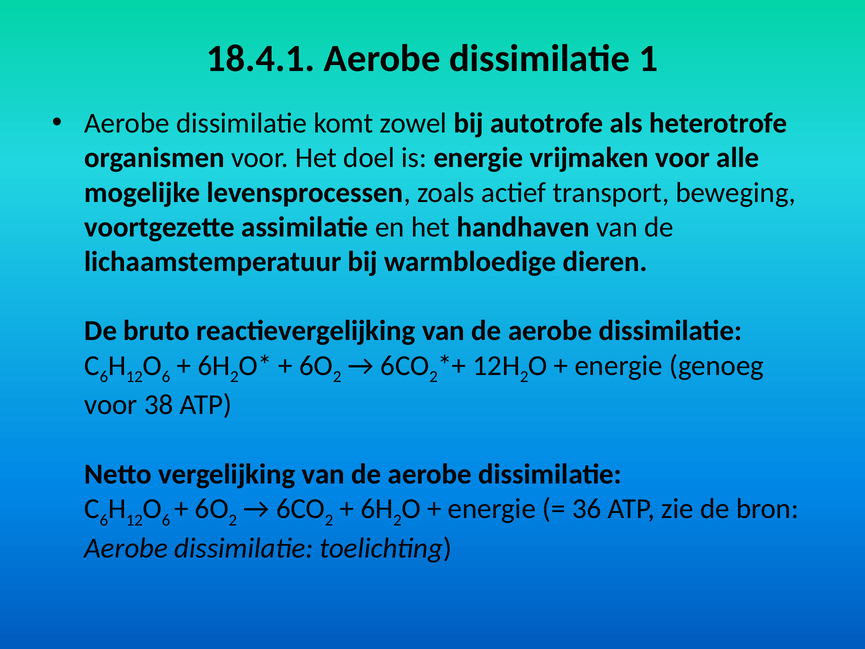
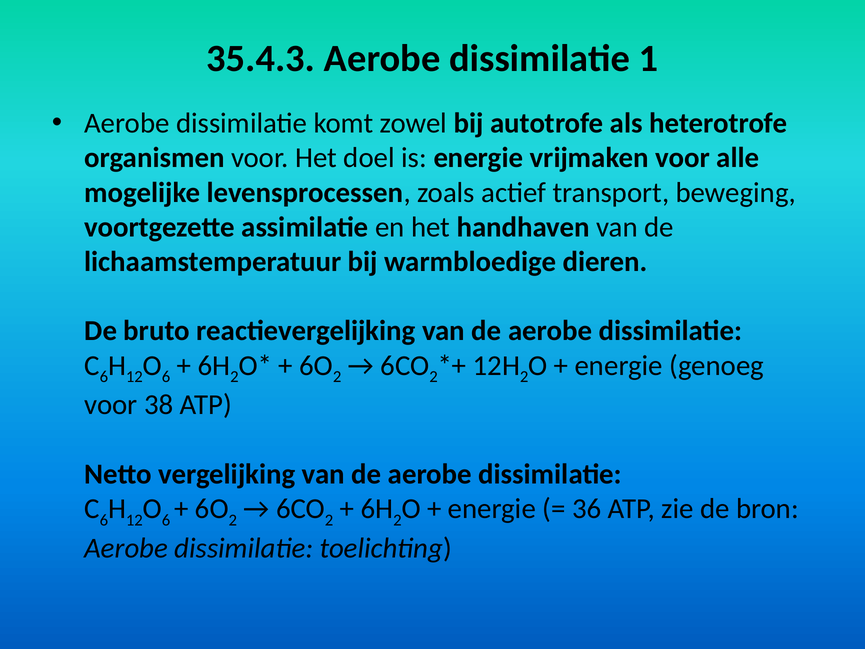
18.4.1: 18.4.1 -> 35.4.3 (261, 59)
